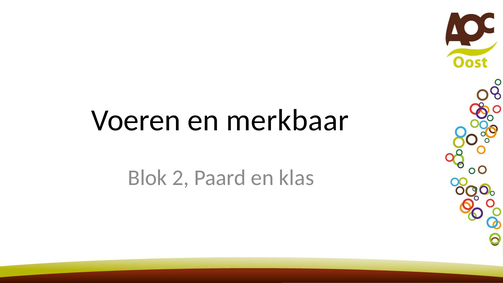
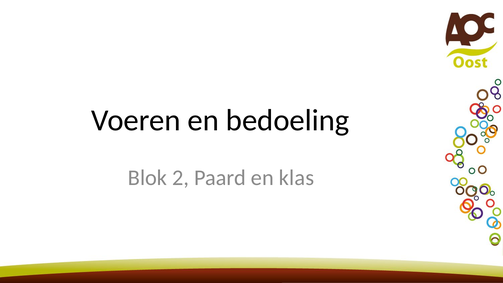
merkbaar: merkbaar -> bedoeling (288, 120)
